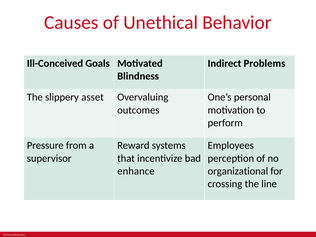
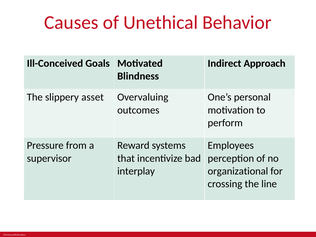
Problems: Problems -> Approach (265, 63)
enhance: enhance -> interplay (136, 171)
